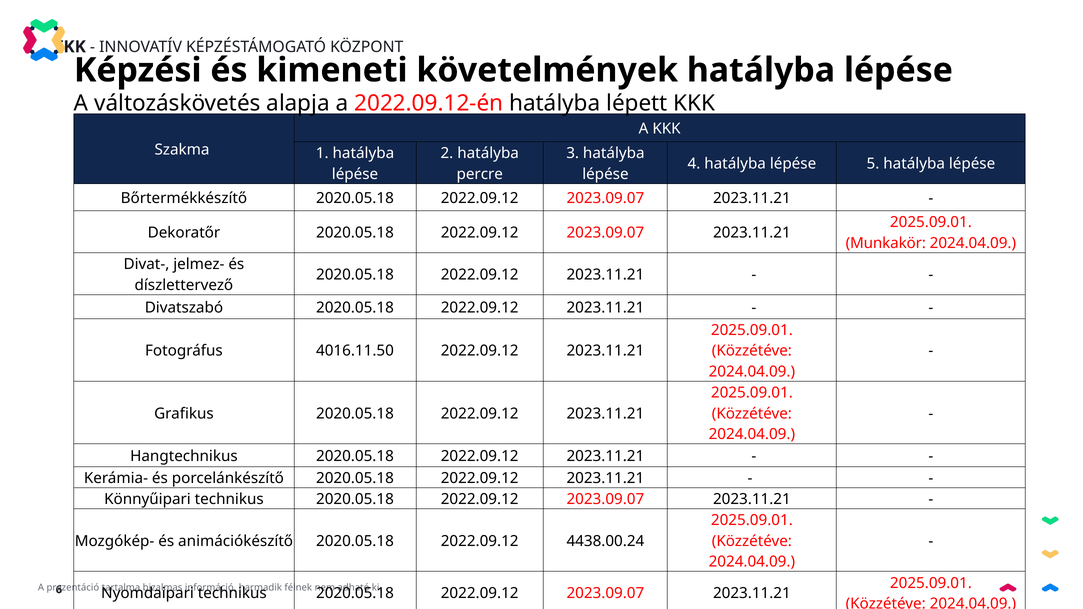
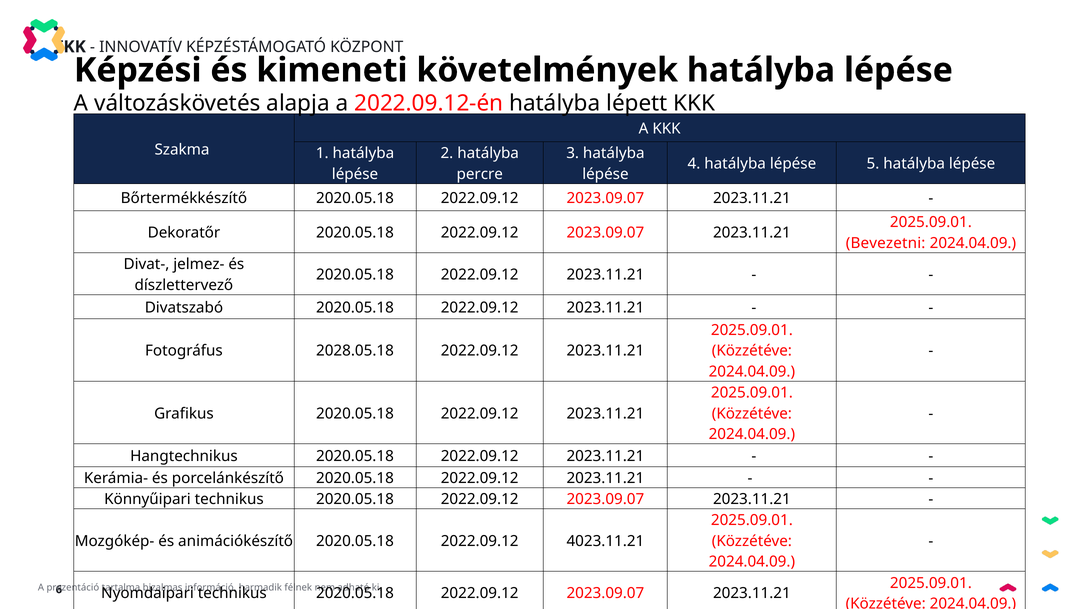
Munkakör: Munkakör -> Bevezetni (886, 243)
4016.11.50: 4016.11.50 -> 2028.05.18 (355, 351)
4438.00.24: 4438.00.24 -> 4023.11.21 (605, 541)
